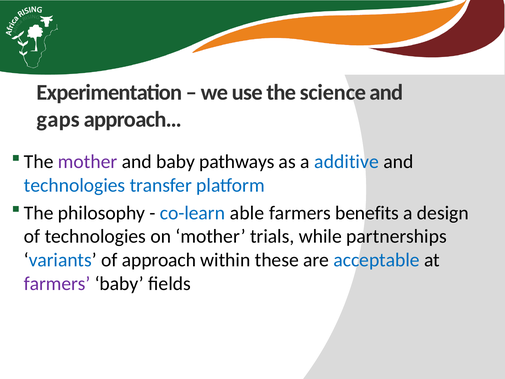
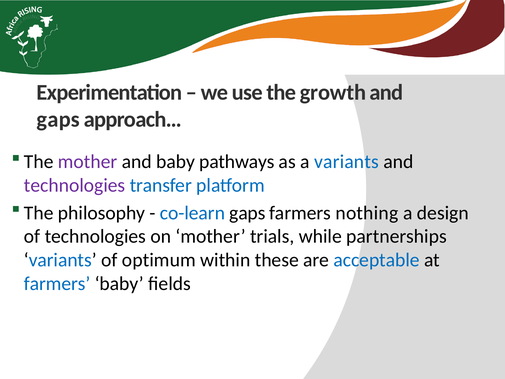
science: science -> growth (333, 92)
a additive: additive -> variants (347, 162)
technologies colour: blue -> purple (75, 185)
co-learn able: able -> gaps (247, 213)
benefits: benefits -> nothing (367, 213)
approach: approach -> optimum (159, 260)
farmers colour: purple -> blue (57, 283)
